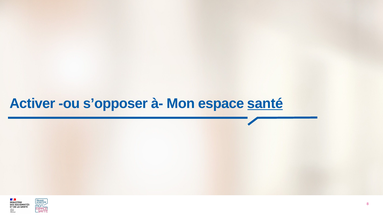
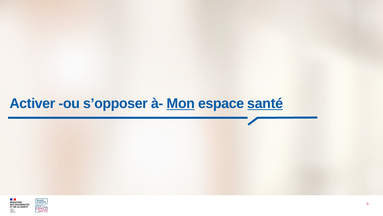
Mon underline: none -> present (181, 103)
